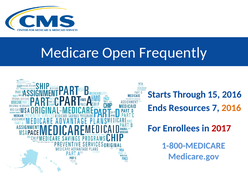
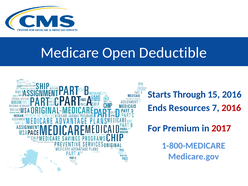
Frequently: Frequently -> Deductible (173, 53)
2016 colour: orange -> red (231, 108)
Enrollees: Enrollees -> Premium (181, 128)
